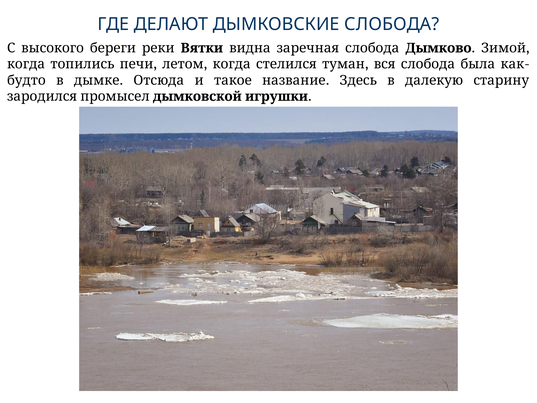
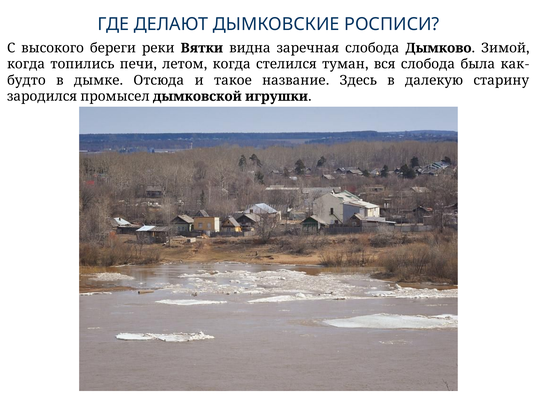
ДЫМКОВСКИЕ СЛОБОДА: СЛОБОДА -> РОСПИСИ (392, 24)
